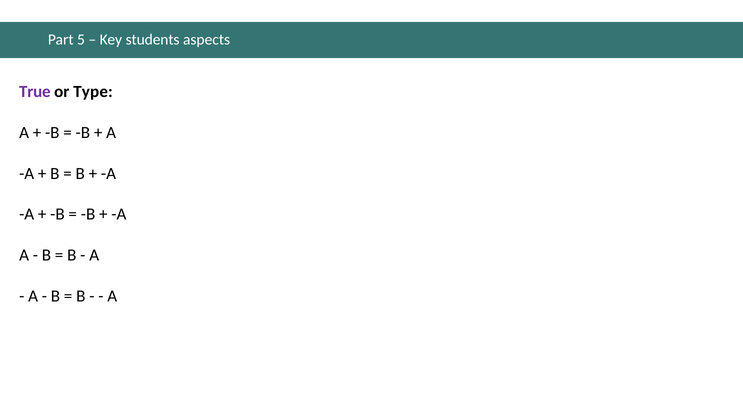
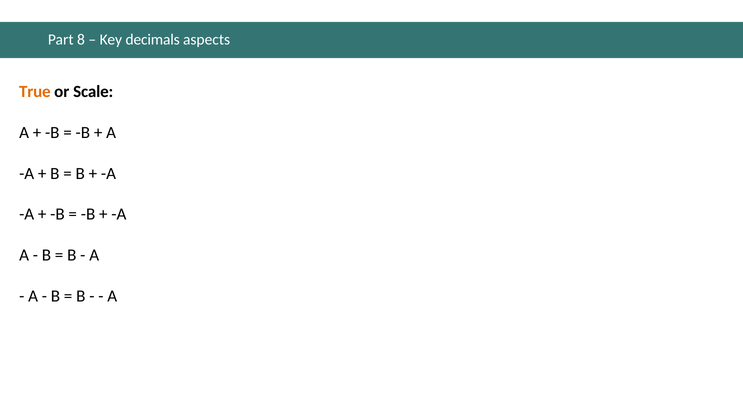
5: 5 -> 8 (81, 40)
students: students -> decimals (153, 40)
True colour: purple -> orange (35, 92)
Type: Type -> Scale (93, 92)
